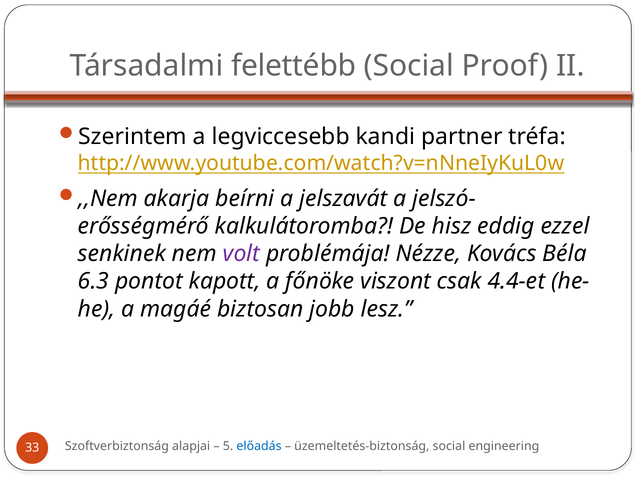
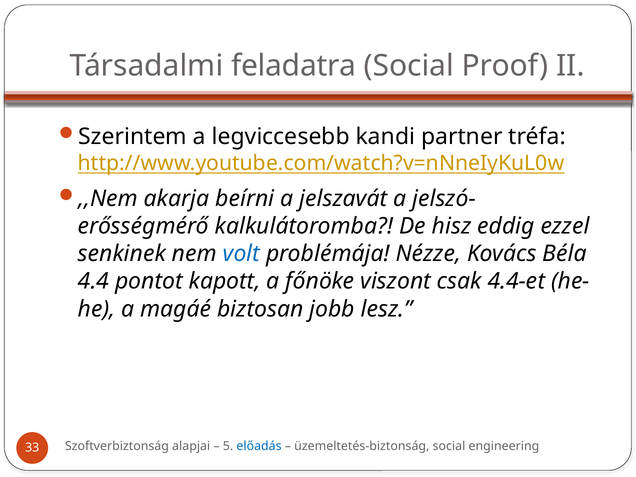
felettébb: felettébb -> feladatra (294, 66)
volt colour: purple -> blue (241, 254)
6.3: 6.3 -> 4.4 (93, 281)
